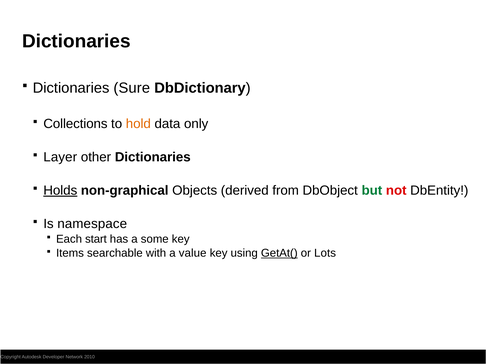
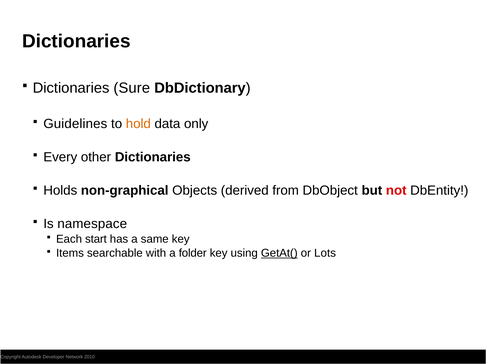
Collections: Collections -> Guidelines (75, 124)
Layer: Layer -> Every (60, 157)
Holds underline: present -> none (60, 191)
but colour: green -> black (372, 191)
some: some -> same (155, 239)
value: value -> folder (193, 253)
